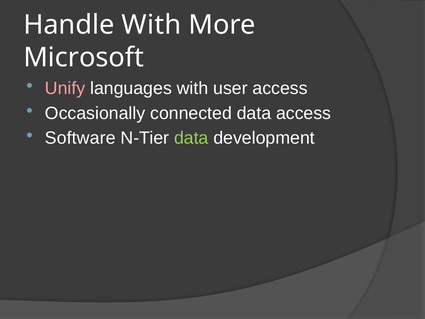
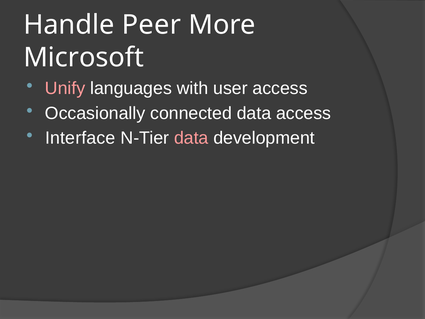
Handle With: With -> Peer (151, 25)
Software: Software -> Interface (80, 138)
data colour: light green -> pink (191, 138)
